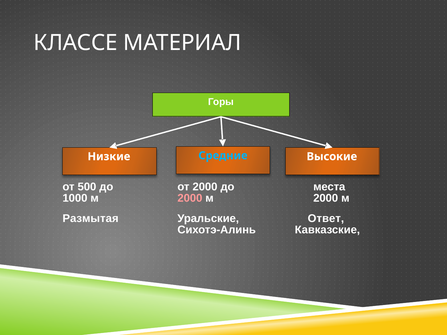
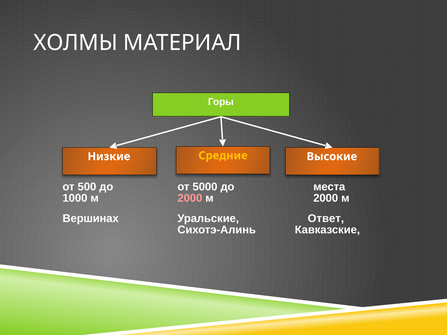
КЛАССЕ: КЛАССЕ -> ХОЛМЫ (76, 43)
Средние colour: light blue -> yellow (223, 156)
от 2000: 2000 -> 5000 (205, 187)
Размытая: Размытая -> Вершинах (91, 219)
